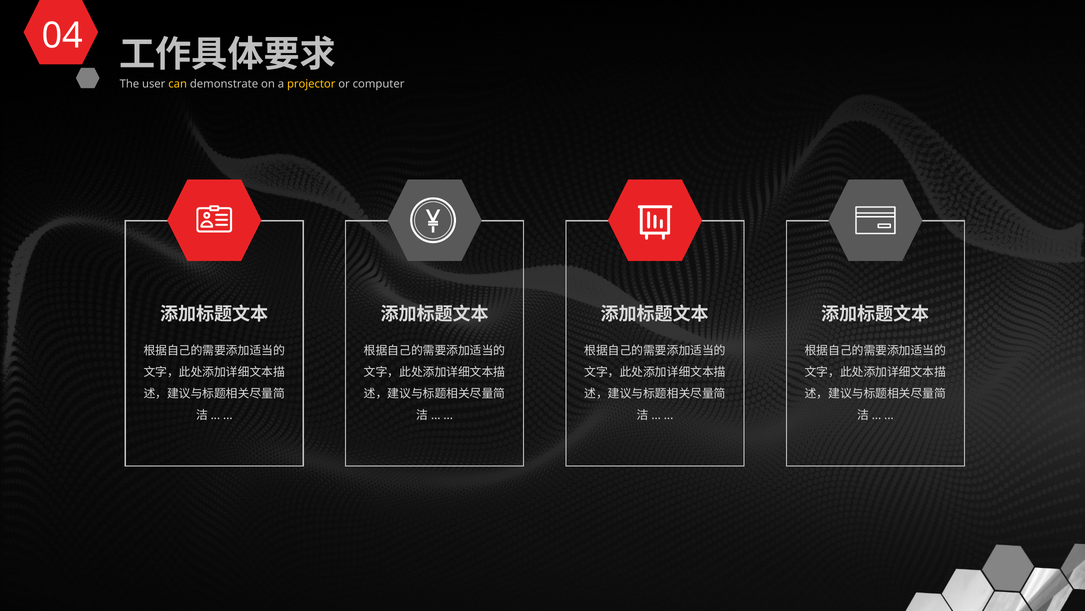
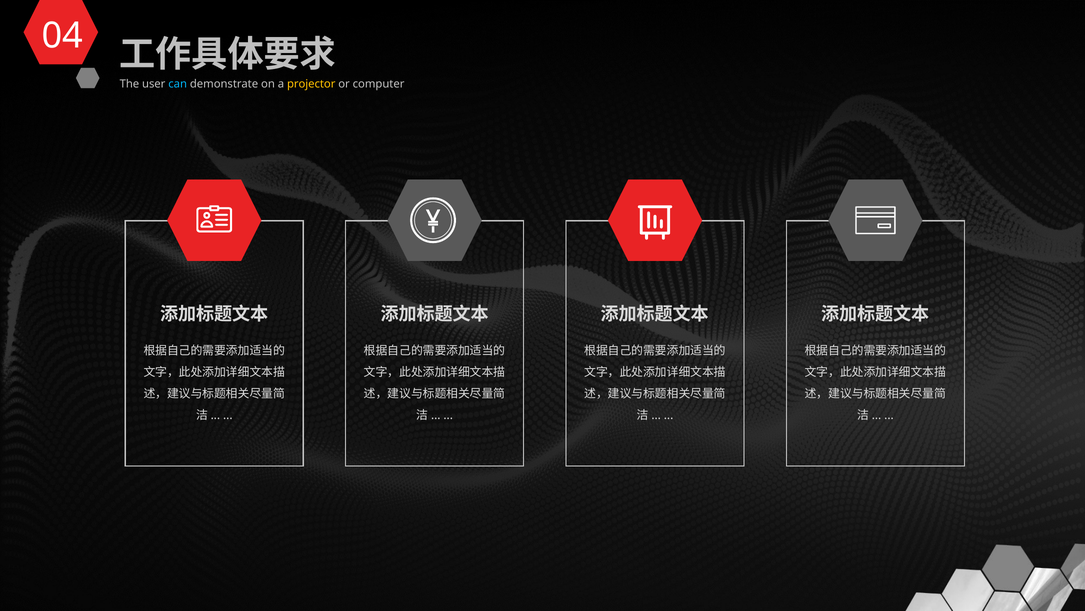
can colour: yellow -> light blue (178, 84)
